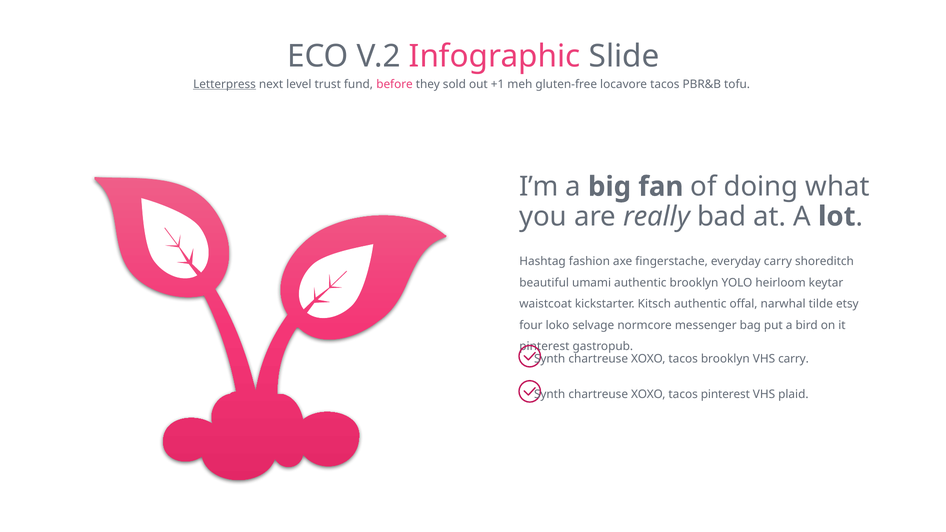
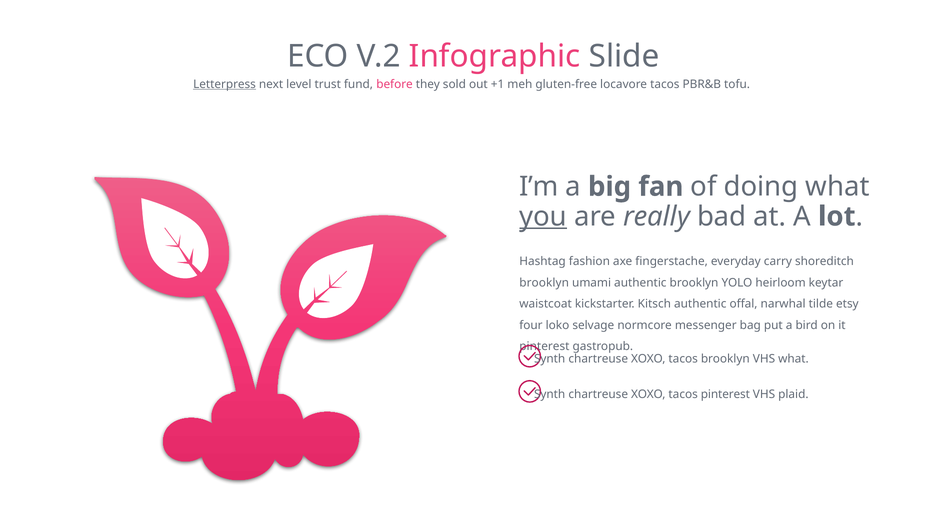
you underline: none -> present (543, 217)
beautiful: beautiful -> brooklyn (544, 283)
VHS carry: carry -> what (793, 359)
